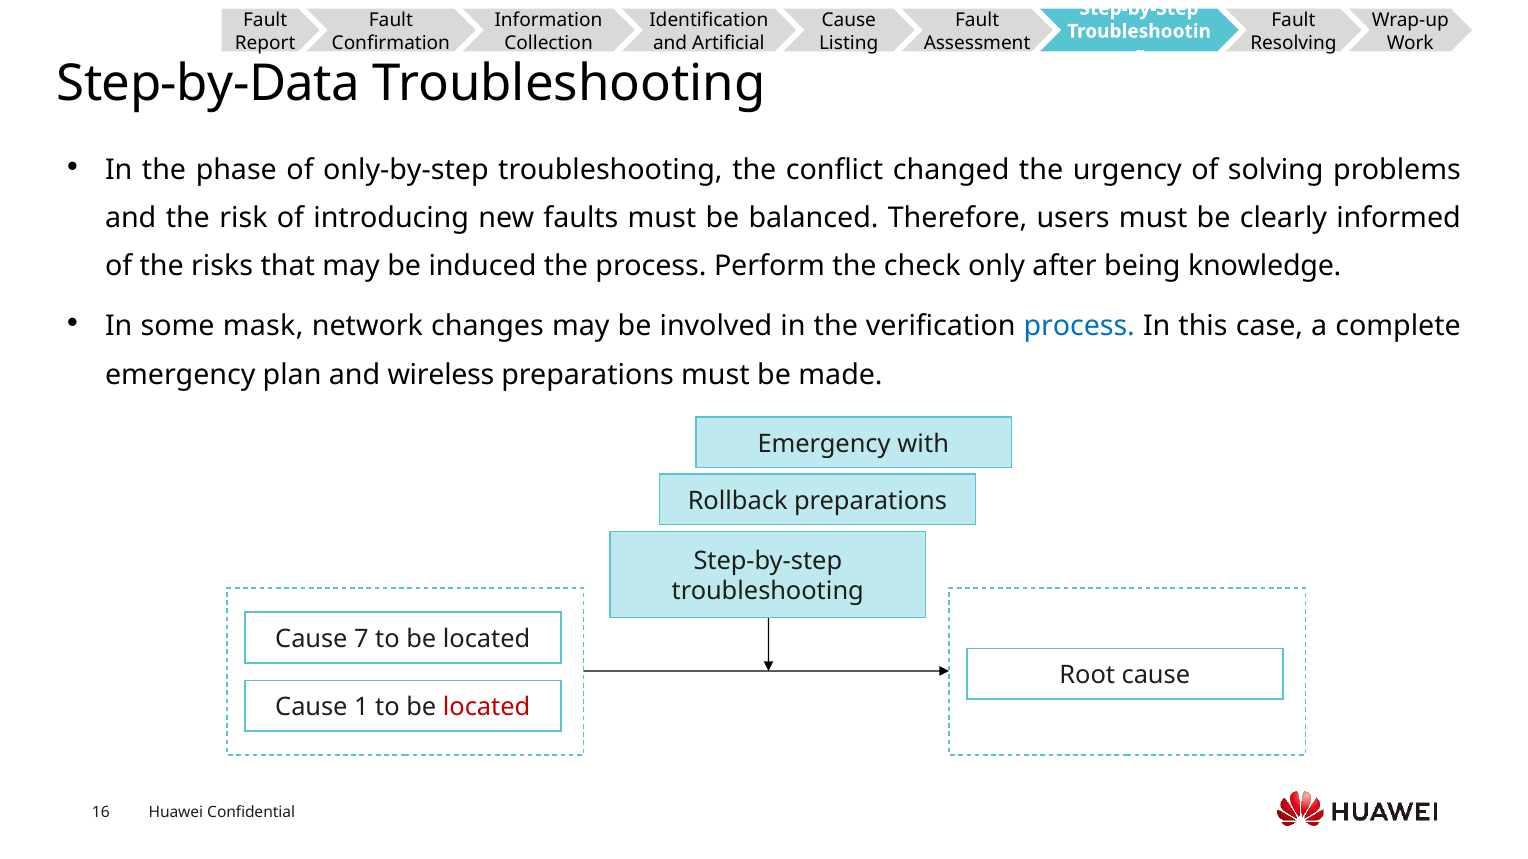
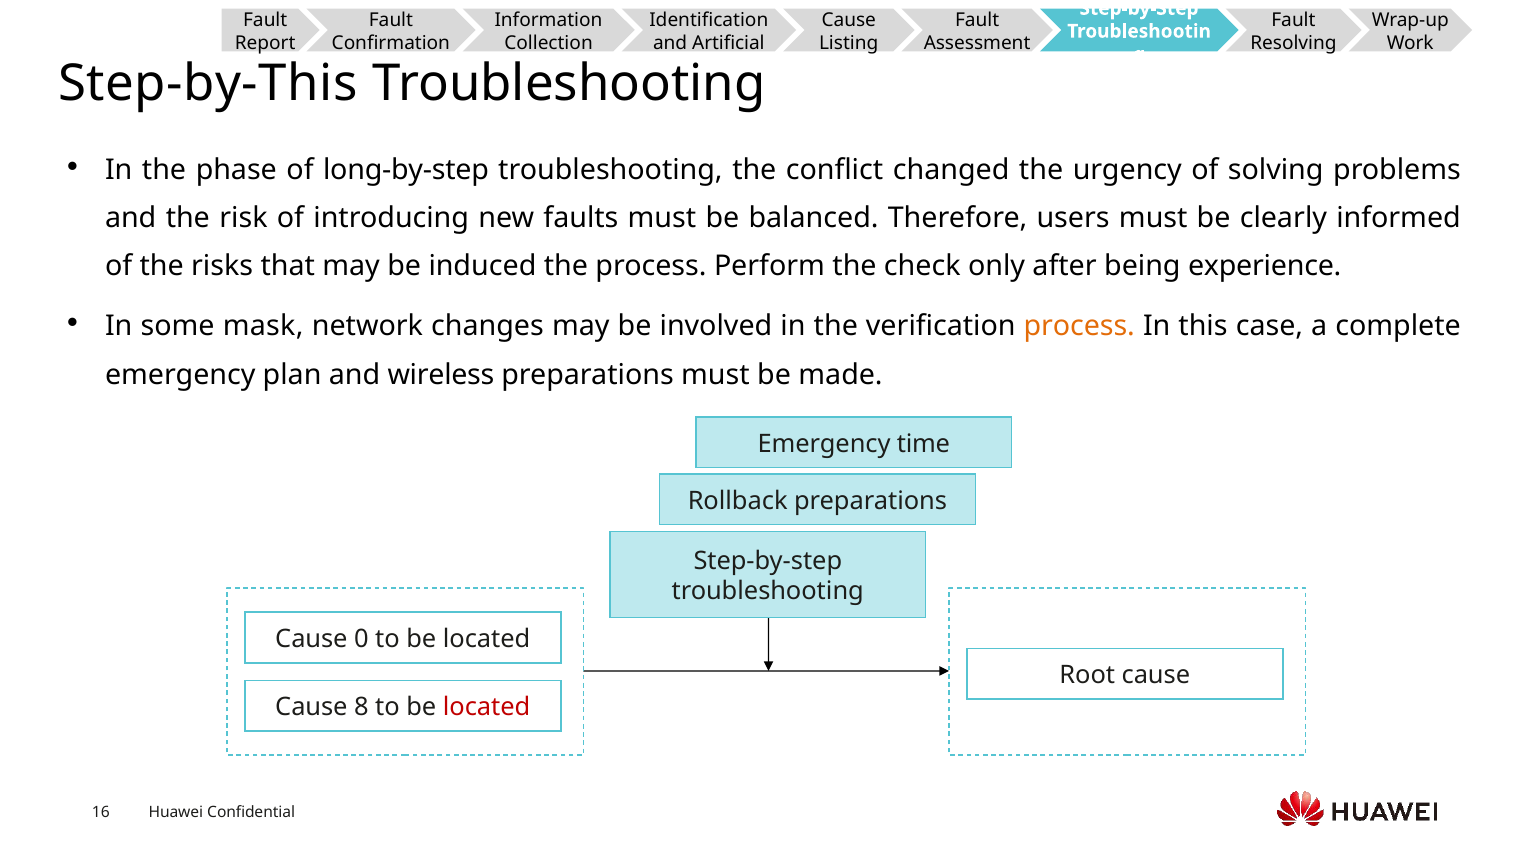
Step-by-Data: Step-by-Data -> Step-by-This (208, 83)
only-by-step: only-by-step -> long-by-step (406, 170)
knowledge: knowledge -> experience (1265, 266)
process colour: blue -> orange (1079, 327)
with: with -> time (923, 444)
7: 7 -> 0 (362, 640)
1: 1 -> 8 (362, 708)
